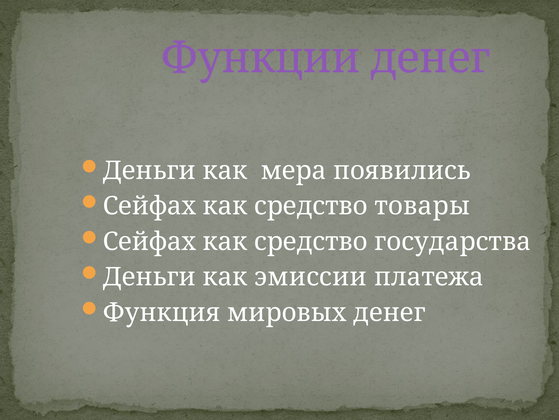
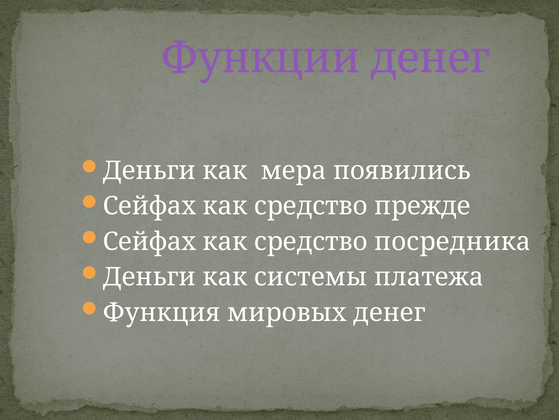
товары: товары -> прежде (422, 206)
государства: государства -> посредника (453, 241)
эмиссии: эмиссии -> системы (311, 277)
